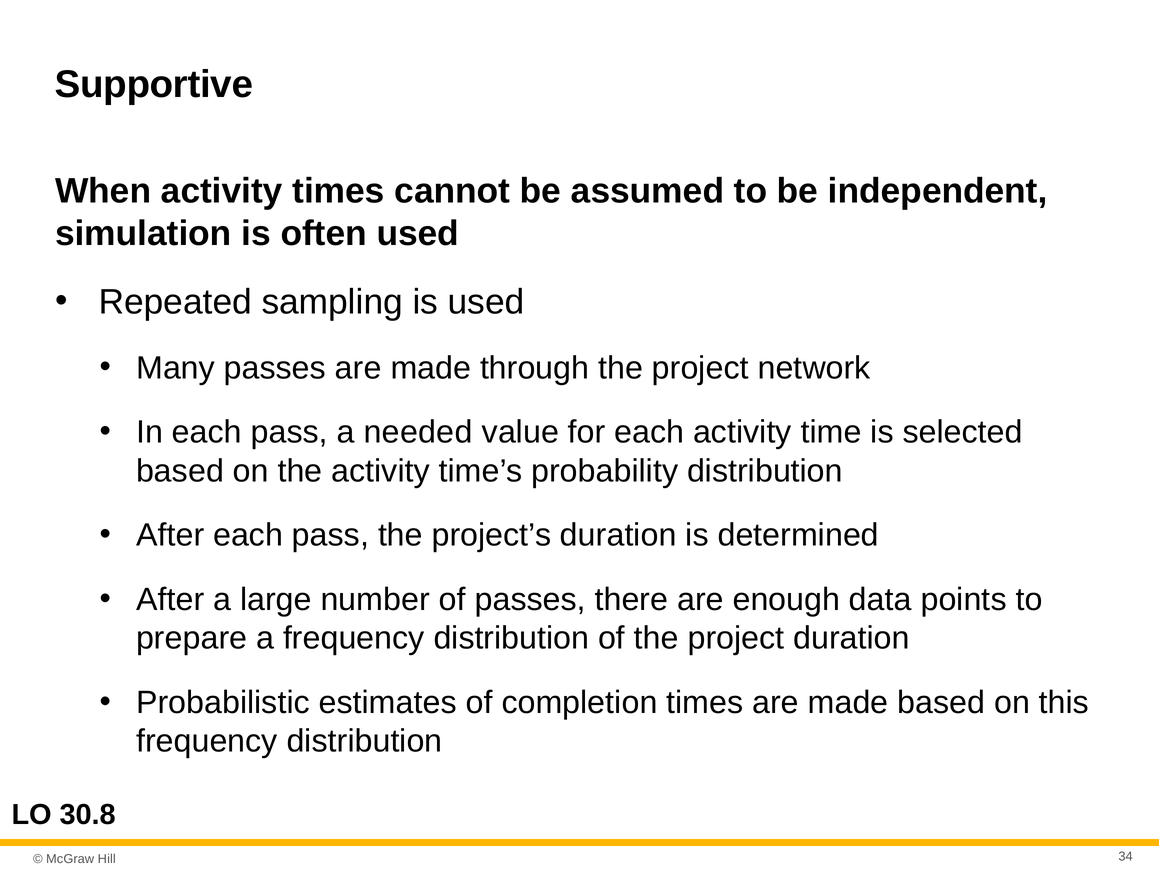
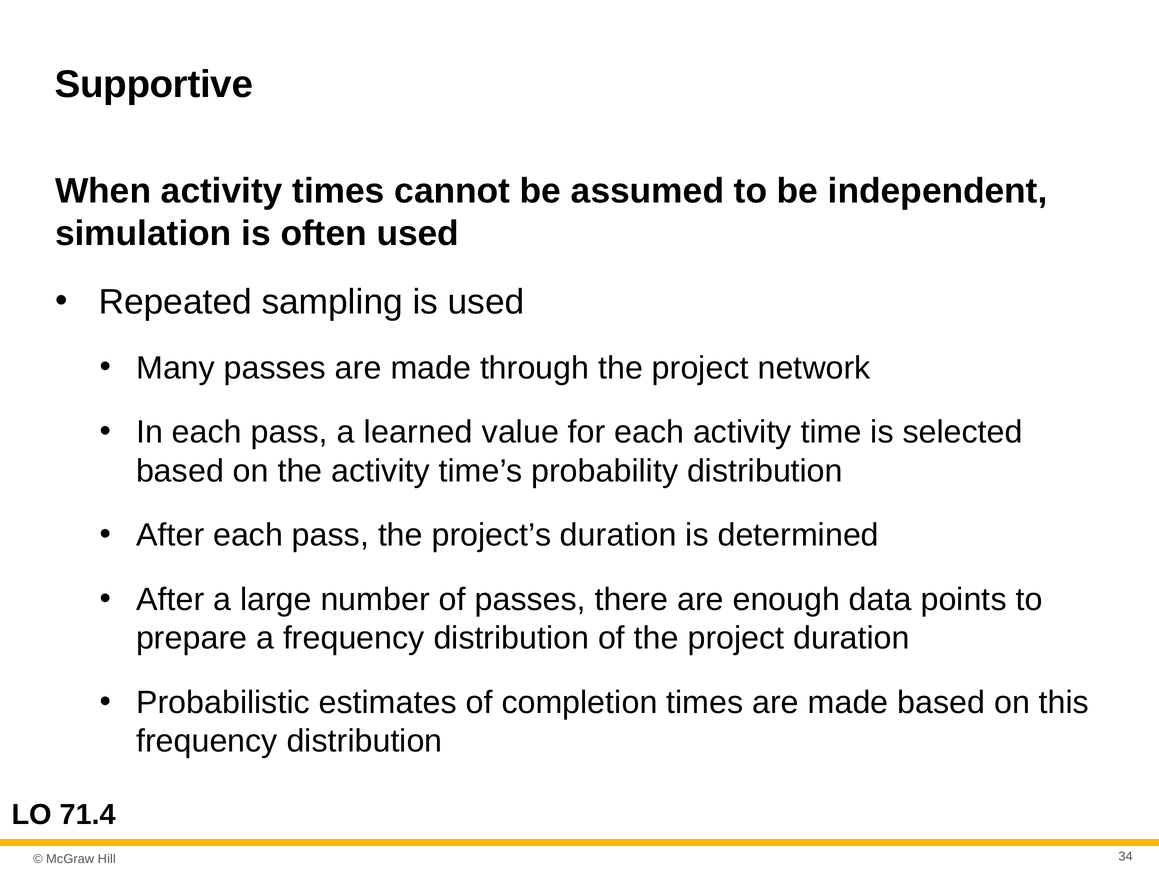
needed: needed -> learned (418, 432)
30.8: 30.8 -> 71.4 (88, 815)
